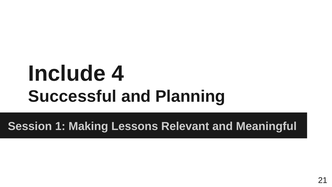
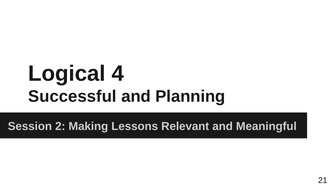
Include: Include -> Logical (67, 73)
1: 1 -> 2 (60, 126)
